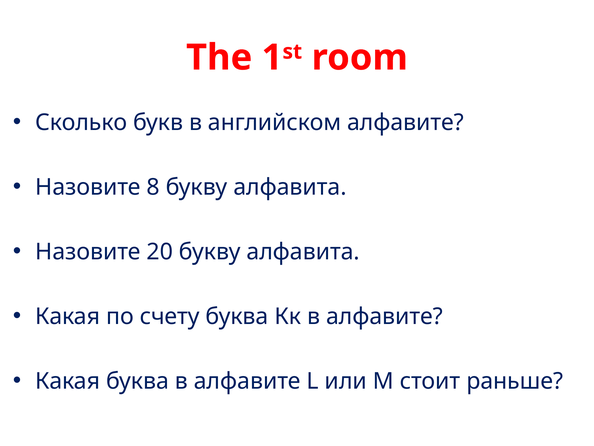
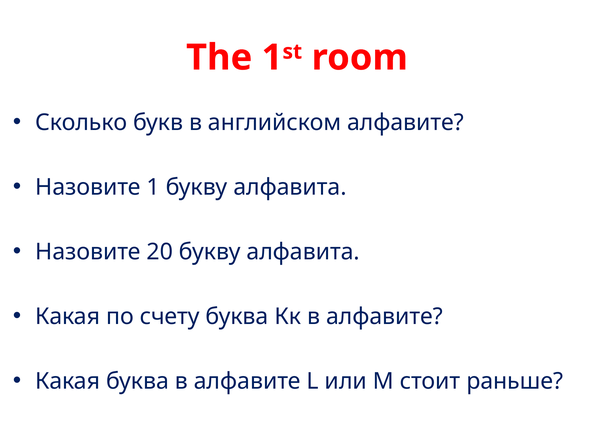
Назовите 8: 8 -> 1 (153, 187)
